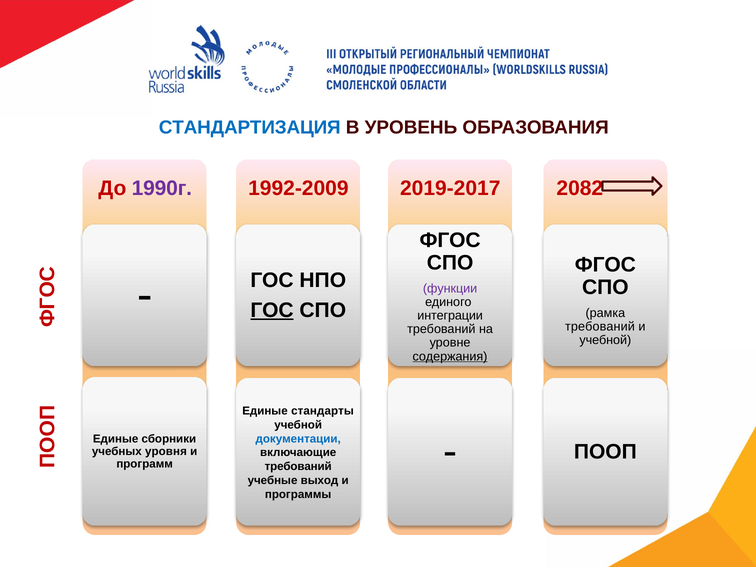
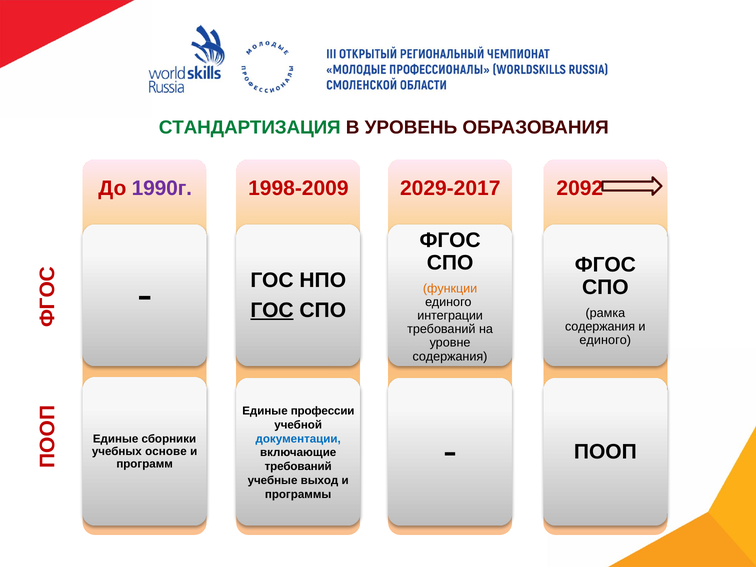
СТАНДАРТИЗАЦИЯ colour: blue -> green (250, 128)
1992-2009: 1992-2009 -> 1998-2009 (298, 188)
2019-2017: 2019-2017 -> 2029-2017 (450, 188)
2082: 2082 -> 2092 (580, 188)
функции colour: purple -> orange (450, 288)
требований: требований -> содержания (600, 327)
учебной: учебной -> единого (605, 340)
содержания underline: present -> none (450, 356)
стандарты: стандарты -> профессии (323, 411)
уровня: уровня -> основе (166, 451)
